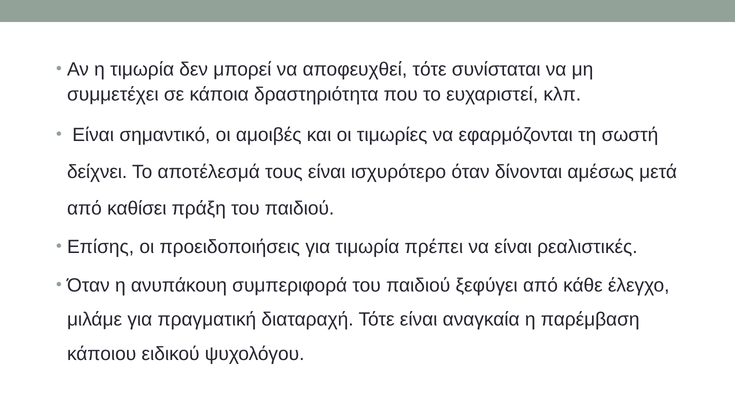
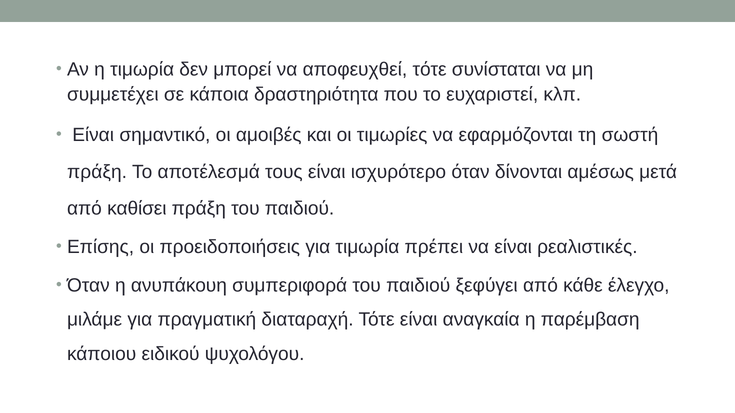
δείχνει: δείχνει -> πράξη (97, 172)
